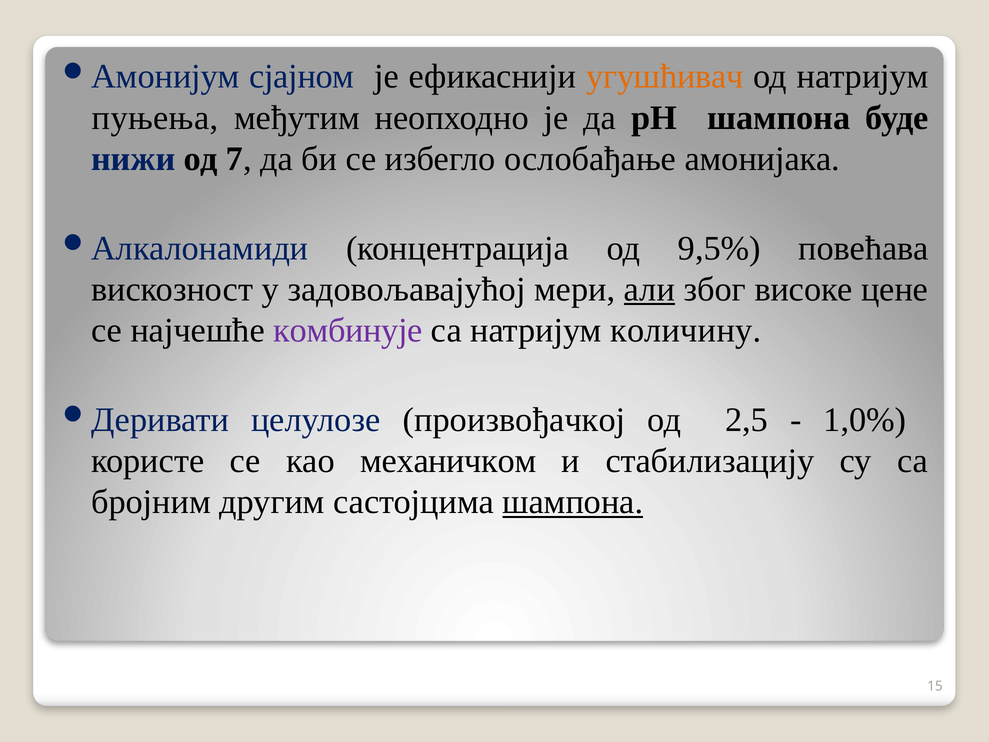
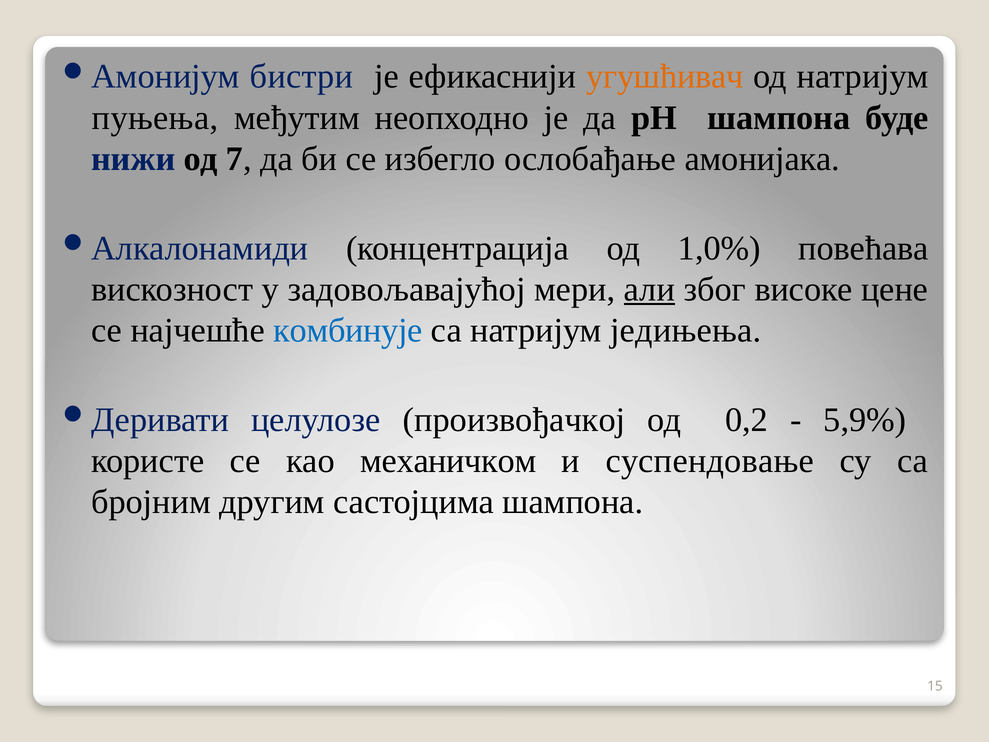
сјајном: сјајном -> бистри (301, 77)
9,5%: 9,5% -> 1,0% (719, 248)
комбинује colour: purple -> blue (348, 330)
количину: количину -> једињења (686, 330)
2,5: 2,5 -> 0,2 (747, 420)
1,0%: 1,0% -> 5,9% (865, 420)
стабилизацију: стабилизацију -> суспендовање (710, 461)
шампона underline: present -> none (573, 502)
